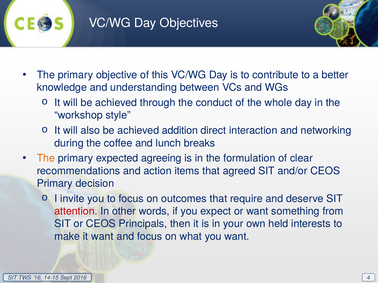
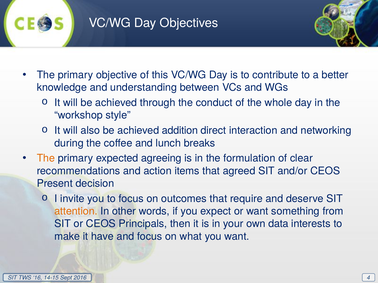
Primary: Primary -> Present (55, 184)
attention colour: red -> orange (76, 212)
held: held -> data (278, 224)
it want: want -> have (102, 237)
